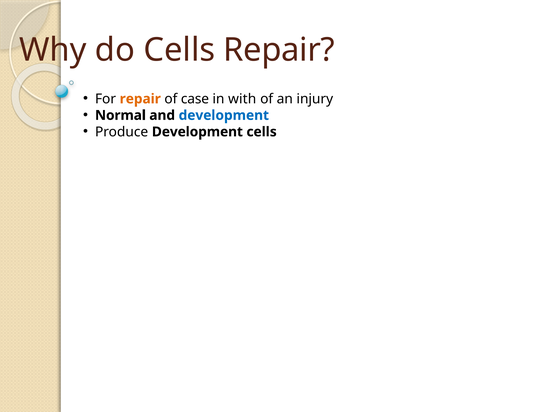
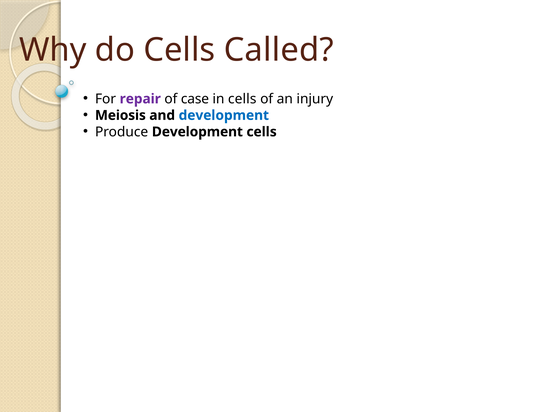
Cells Repair: Repair -> Called (279, 50)
repair colour: orange -> purple (140, 99)
in with: with -> cells (242, 99)
Normal: Normal -> Meiosis (120, 115)
